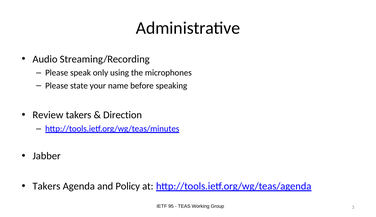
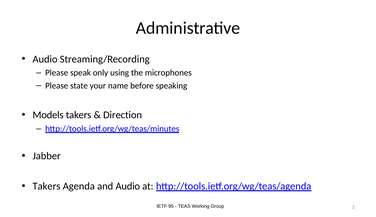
Review: Review -> Models (48, 115)
and Policy: Policy -> Audio (128, 186)
